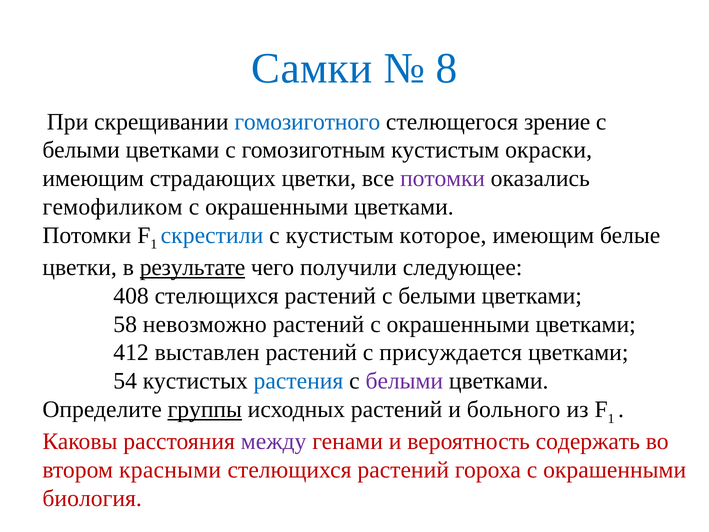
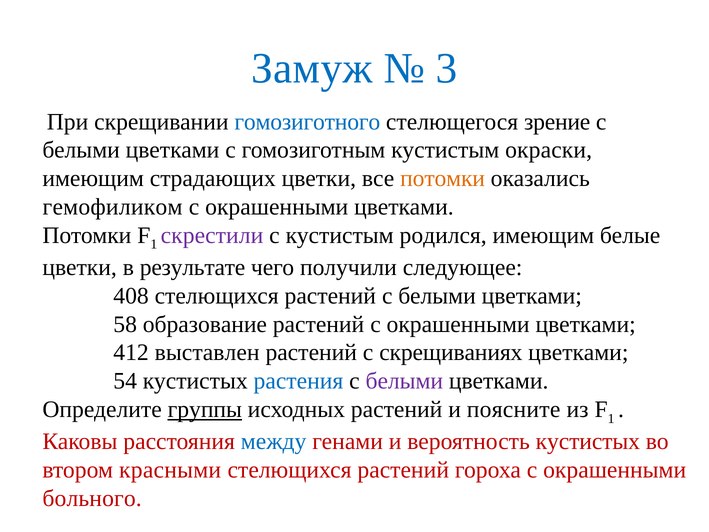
Самки: Самки -> Замуж (312, 69)
8: 8 -> 3 (446, 69)
потомки colour: purple -> orange (443, 178)
скрестили colour: blue -> purple (212, 235)
которое: которое -> родился (443, 235)
результате underline: present -> none (193, 267)
невозможно: невозможно -> образование (205, 324)
присуждается: присуждается -> скрещиваниях (451, 352)
больного: больного -> поясните (514, 409)
между colour: purple -> blue (274, 441)
вероятность содержать: содержать -> кустистых (588, 441)
биология: биология -> больного (92, 498)
